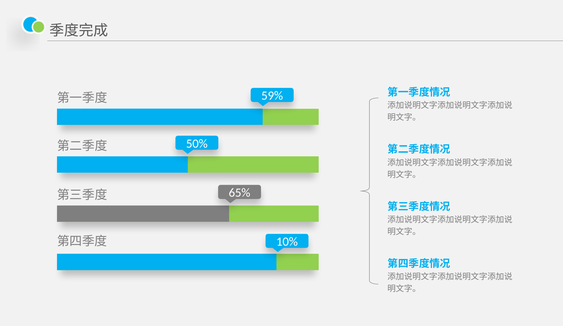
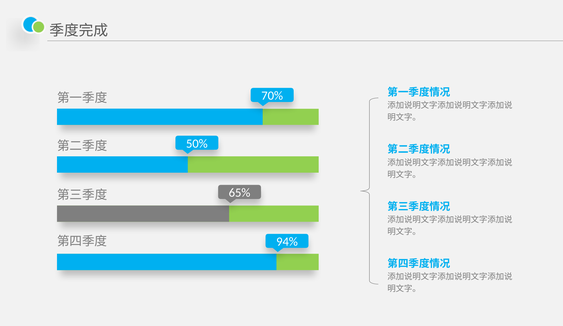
59%: 59% -> 70% (272, 96)
10%: 10% -> 94% (287, 242)
